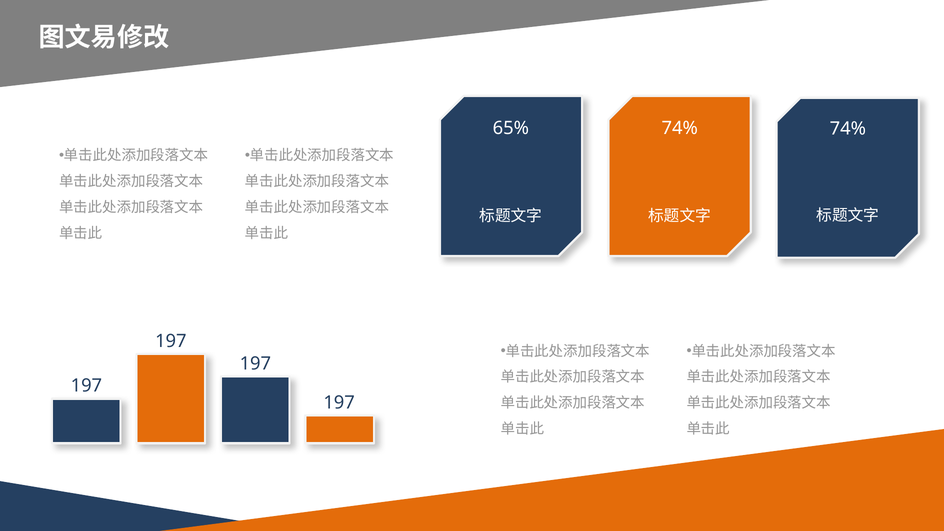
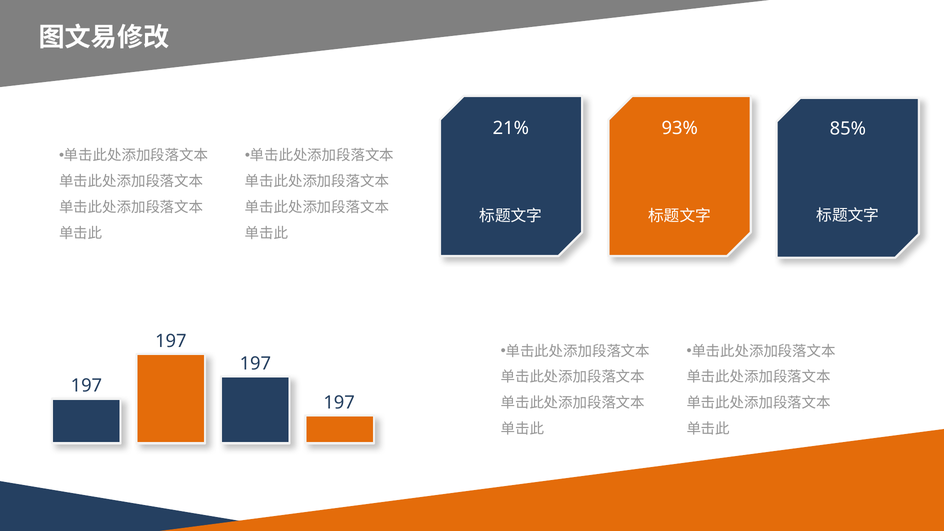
65%: 65% -> 21% (511, 128)
74%: 74% -> 93% (680, 128)
74%: 74% -> 85% (848, 129)
